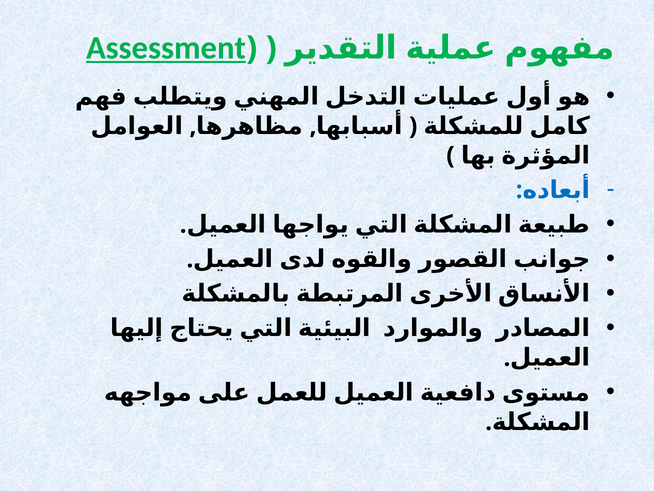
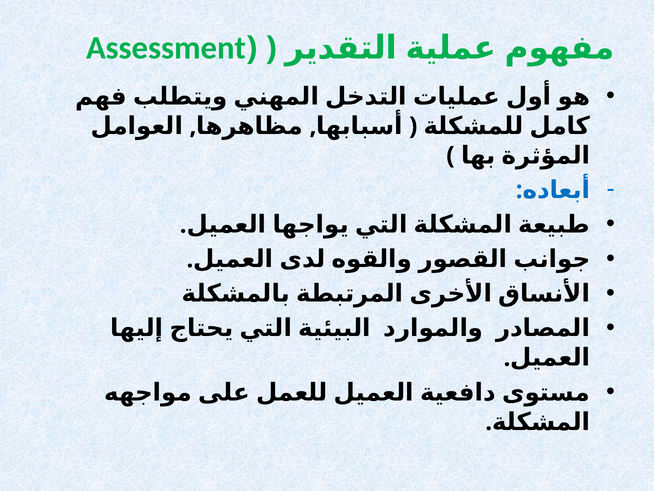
Assessment underline: present -> none (166, 48)
